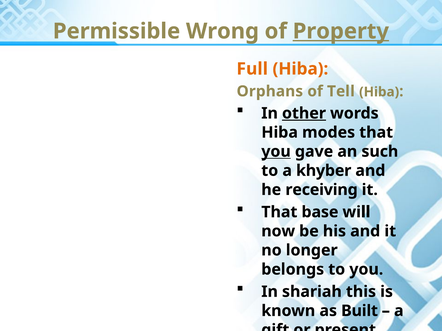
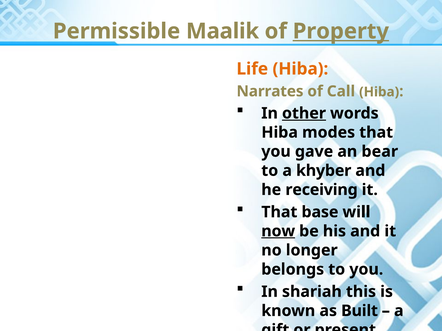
Wrong: Wrong -> Maalik (223, 31)
Full: Full -> Life (252, 69)
Orphans: Orphans -> Narrates (270, 91)
Tell: Tell -> Call (341, 91)
you underline: present -> none (276, 152)
such: such -> bear (380, 152)
now underline: none -> present (278, 231)
